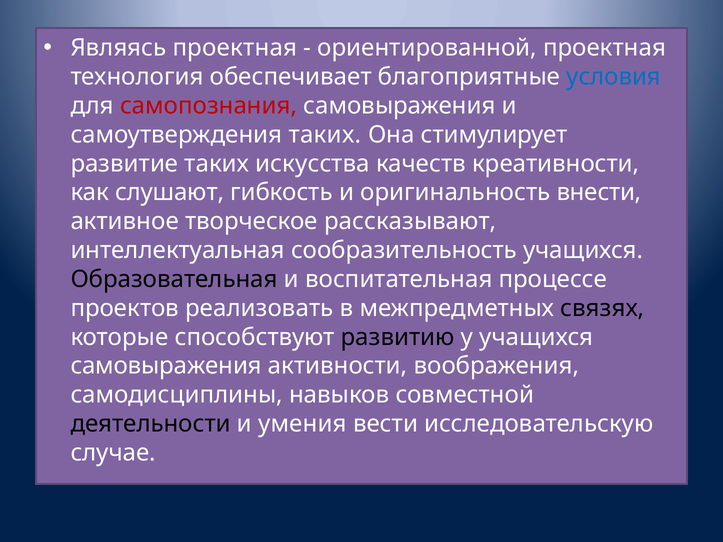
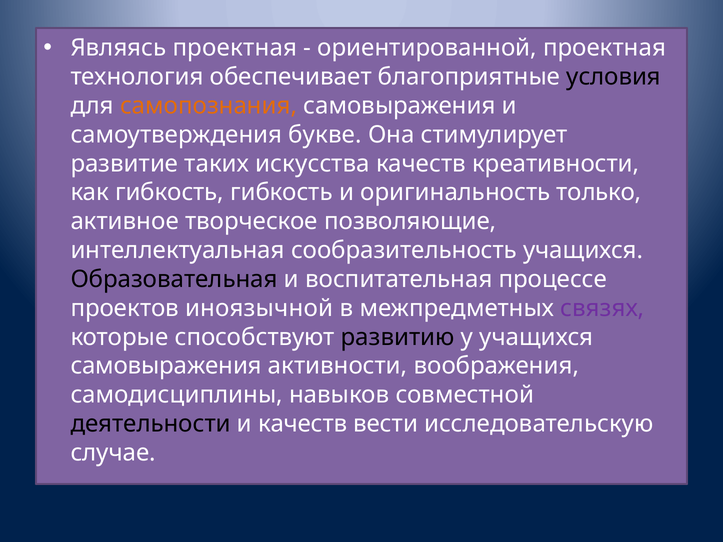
условия colour: blue -> black (614, 77)
самопознания colour: red -> orange (209, 106)
самоутверждения таких: таких -> букве (325, 135)
как слушают: слушают -> гибкость (170, 193)
внести: внести -> только (599, 193)
рассказывают: рассказывают -> позволяющие (410, 222)
реализовать: реализовать -> иноязычной (259, 308)
связях colour: black -> purple (602, 308)
и умения: умения -> качеств (303, 424)
